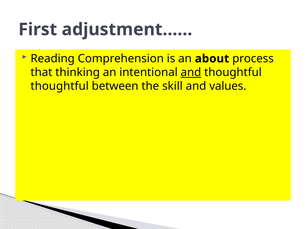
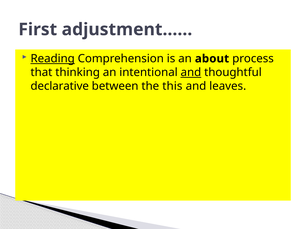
Reading underline: none -> present (53, 59)
thoughtful: thoughtful -> declarative (60, 86)
skill: skill -> this (172, 86)
values: values -> leaves (228, 86)
